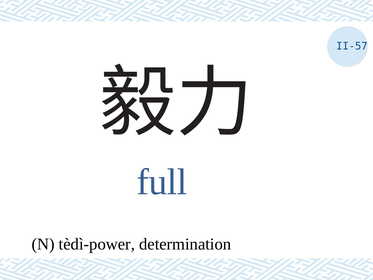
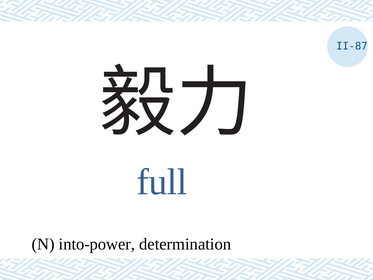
II-57: II-57 -> II-87 (352, 46)
tèdì-power: tèdì-power -> into-power (97, 244)
